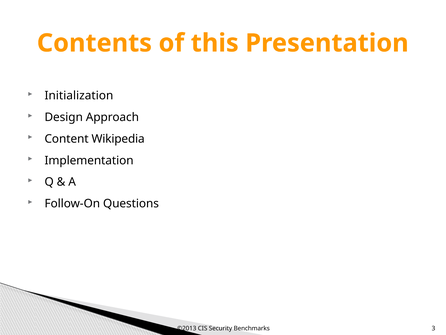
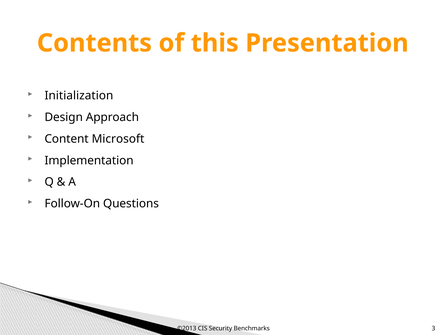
Wikipedia: Wikipedia -> Microsoft (118, 139)
